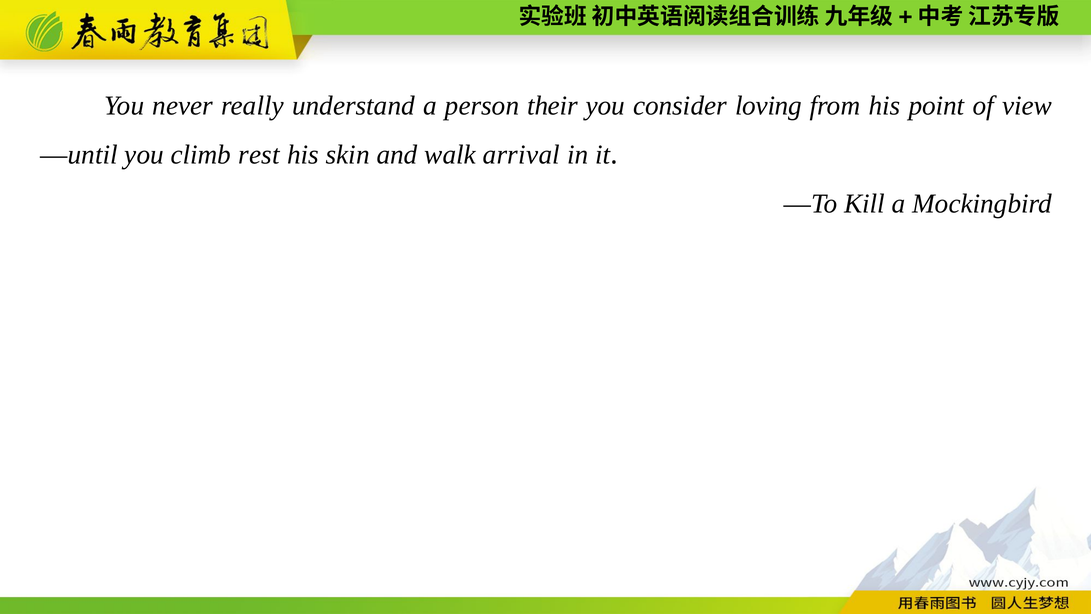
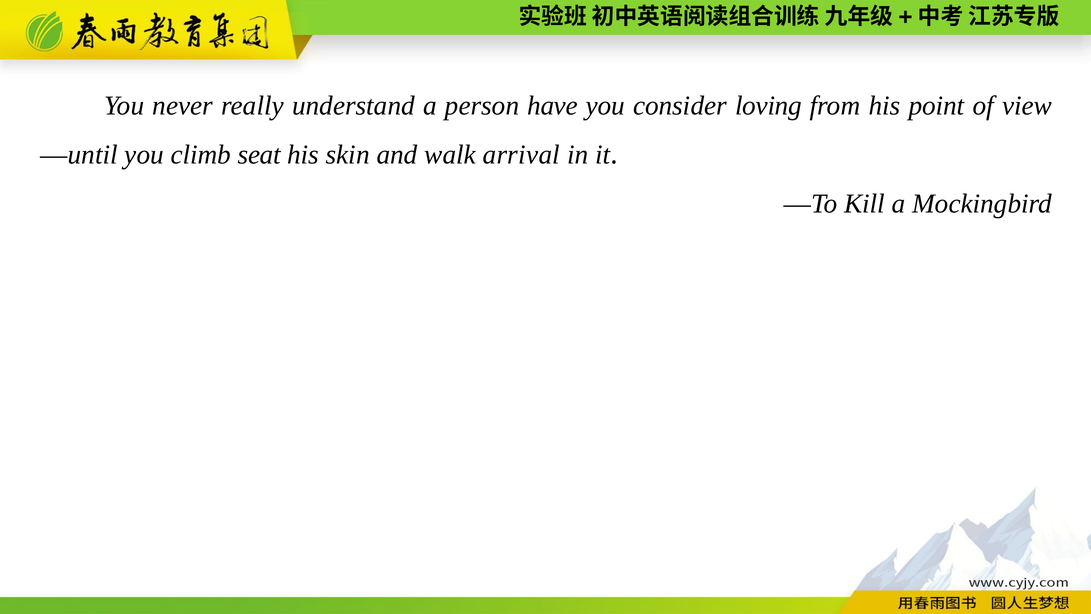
their: their -> have (553, 106)
rest: rest -> seat (259, 155)
